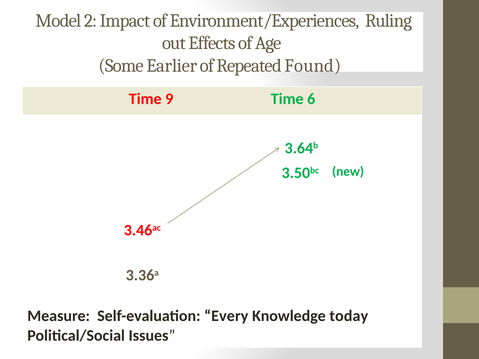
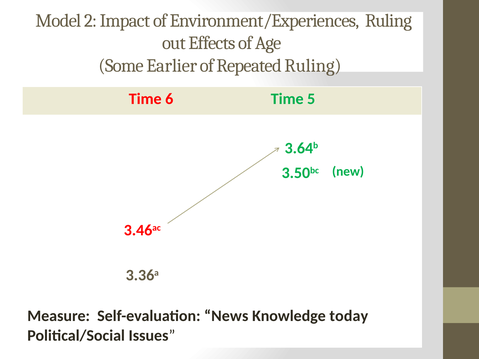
Repeated Found: Found -> Ruling (313, 66)
9: 9 -> 6 (169, 99)
6: 6 -> 5 (311, 99)
Every: Every -> News (226, 316)
